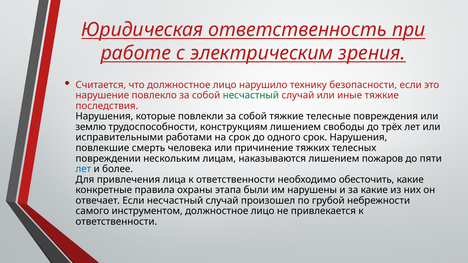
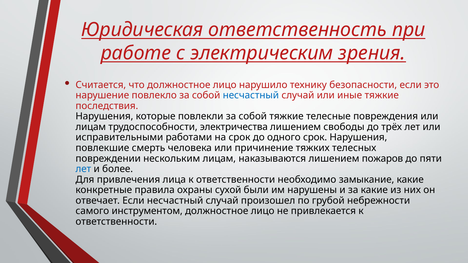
несчастный colour: green -> blue (251, 95)
землю: землю -> лицам (91, 127)
конструкциям: конструкциям -> электричества (234, 127)
обесточить: обесточить -> замыкание (367, 180)
этапа: этапа -> сухой (228, 190)
